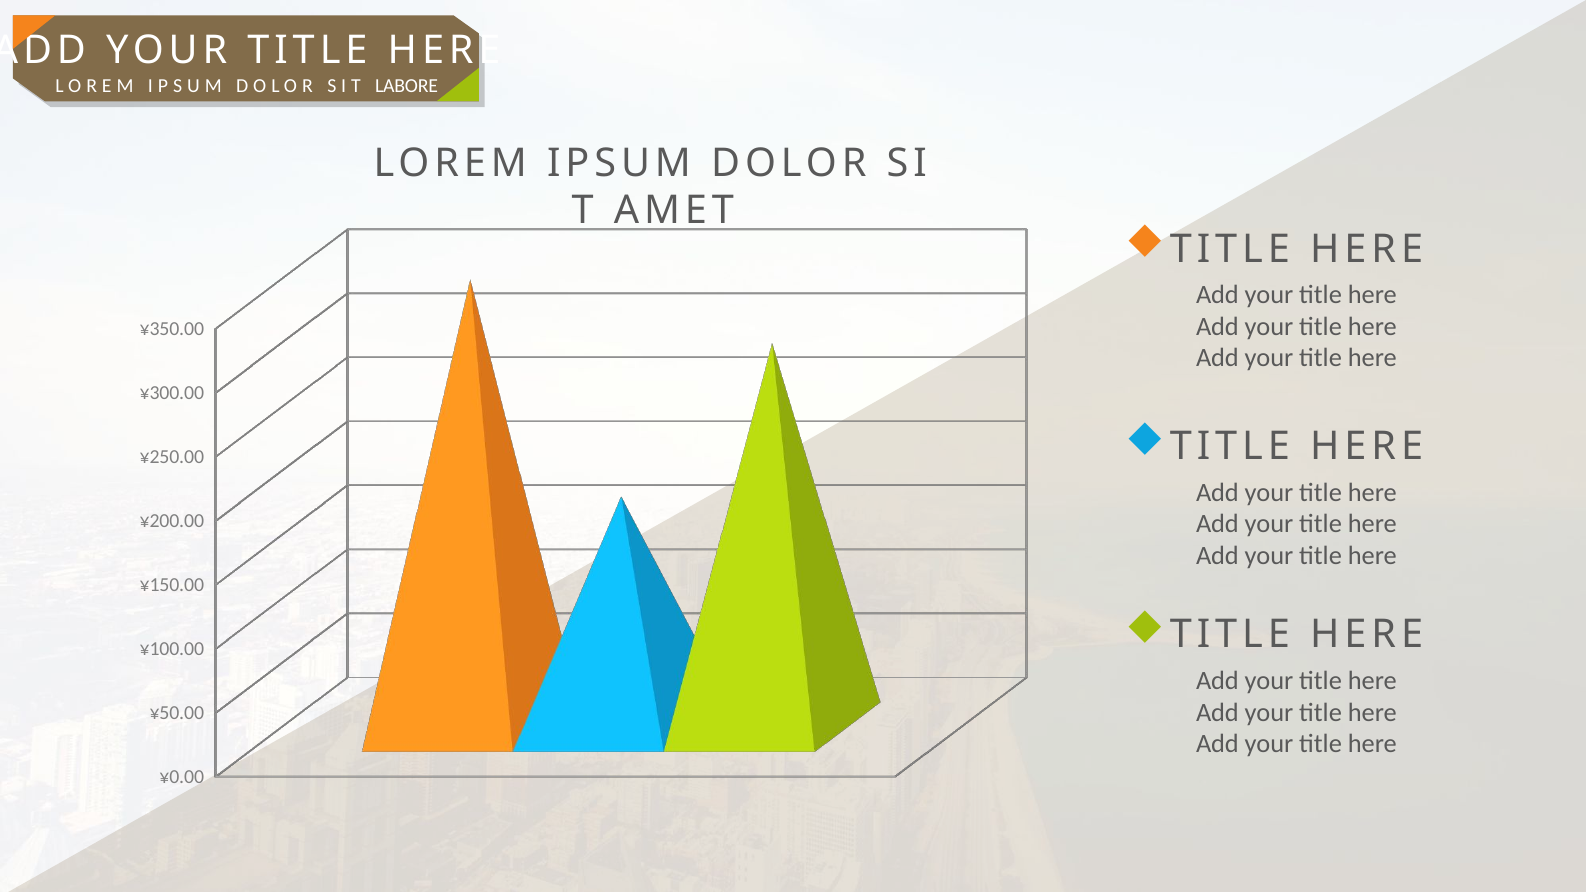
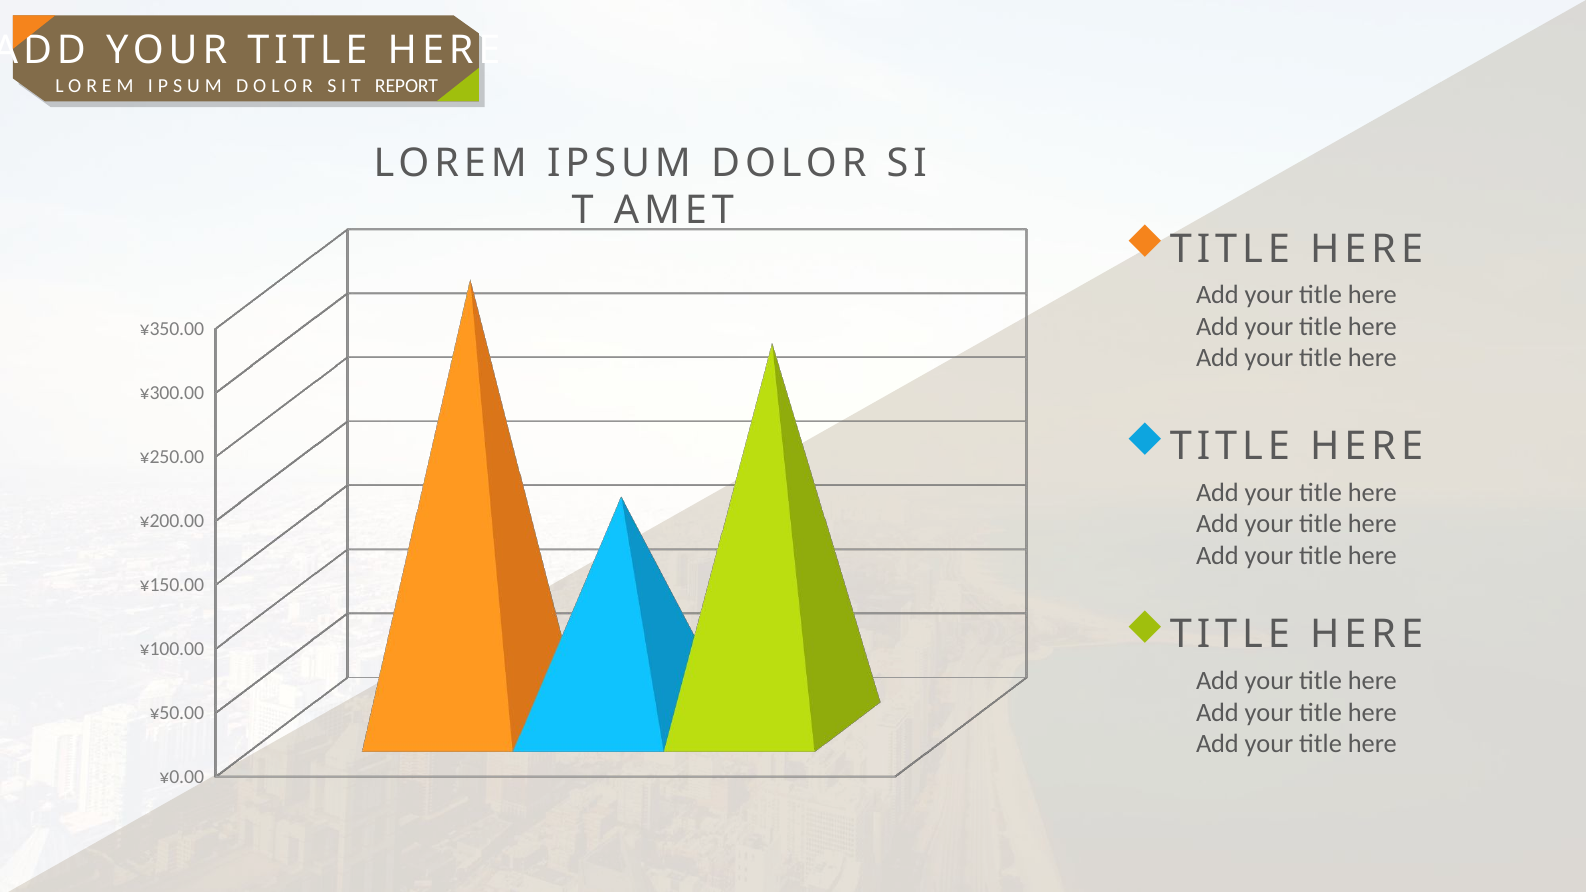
LABORE: LABORE -> REPORT (407, 86)
